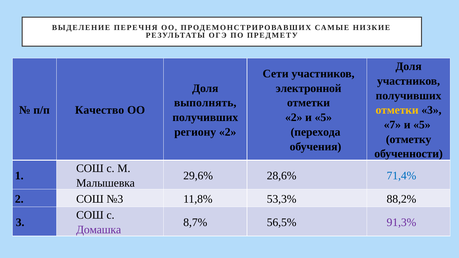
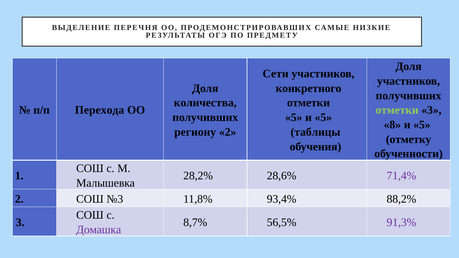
электронной: электронной -> конкретного (309, 88)
выполнять: выполнять -> количества (205, 103)
Качество: Качество -> Перехода (100, 110)
отметки colour: yellow -> light green (397, 110)
2: 2 -> 5 (294, 118)
7: 7 -> 8 (392, 125)
перехода: перехода -> таблицы (315, 132)
29,6%: 29,6% -> 28,2% (198, 176)
71,4% colour: blue -> purple (401, 176)
53,3%: 53,3% -> 93,4% (282, 199)
